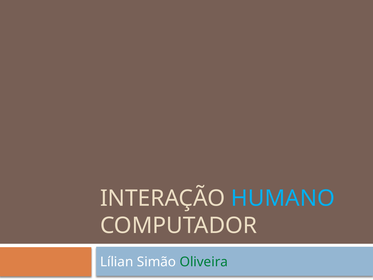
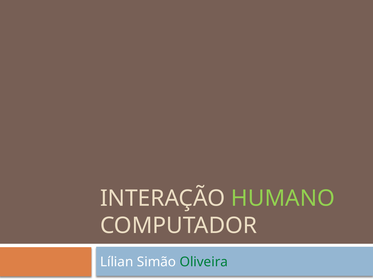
HUMANO colour: light blue -> light green (283, 198)
